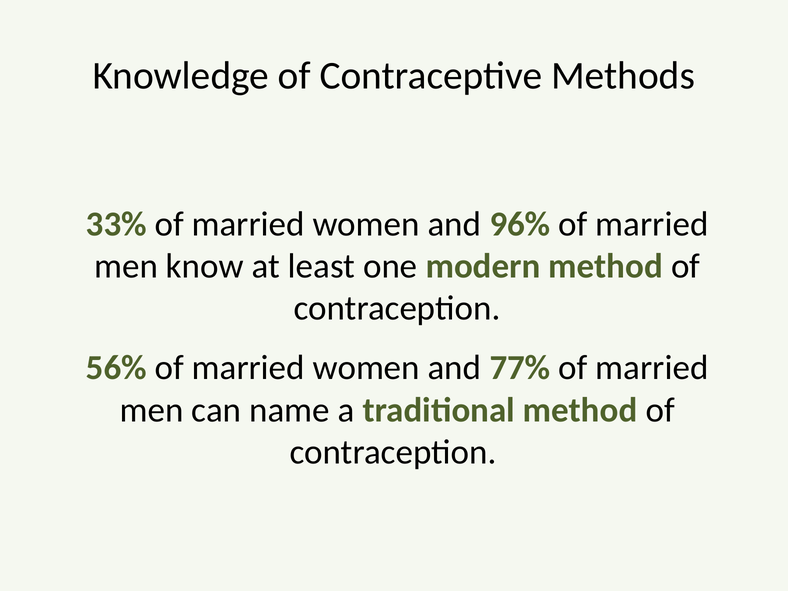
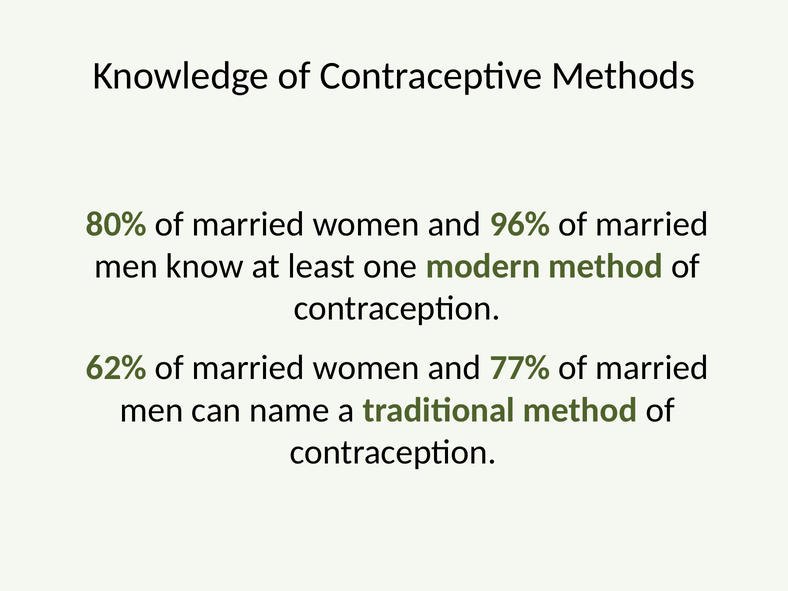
33%: 33% -> 80% (116, 224)
56%: 56% -> 62% (116, 368)
